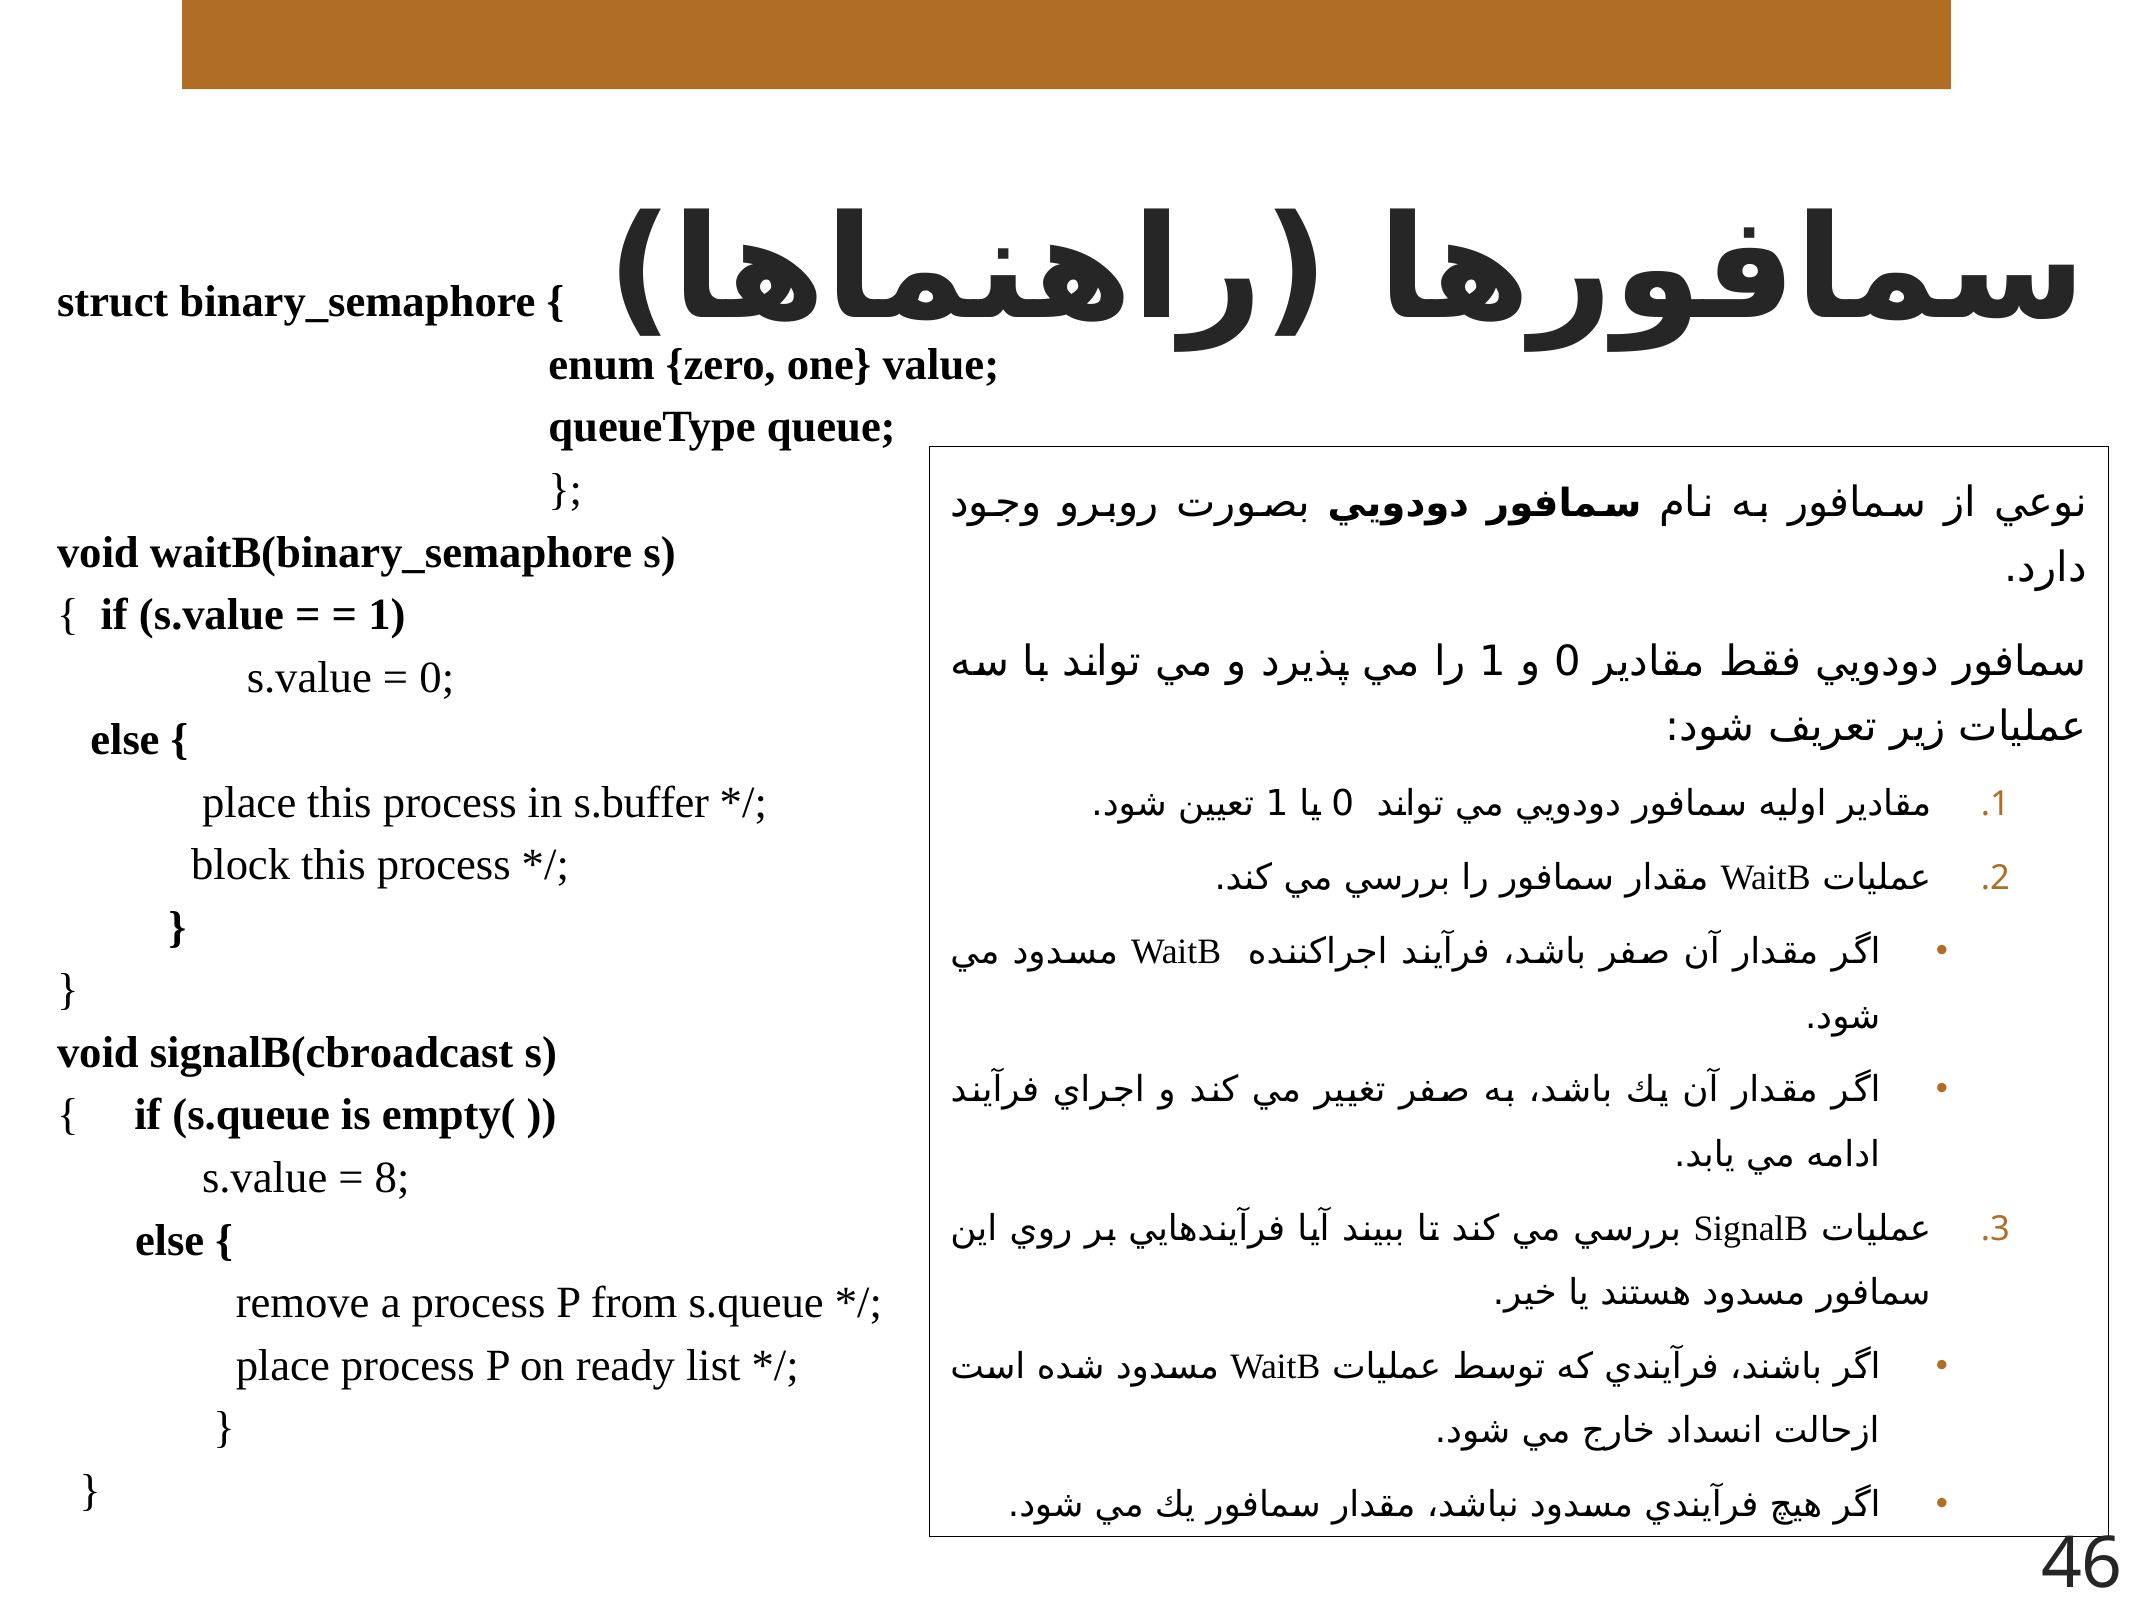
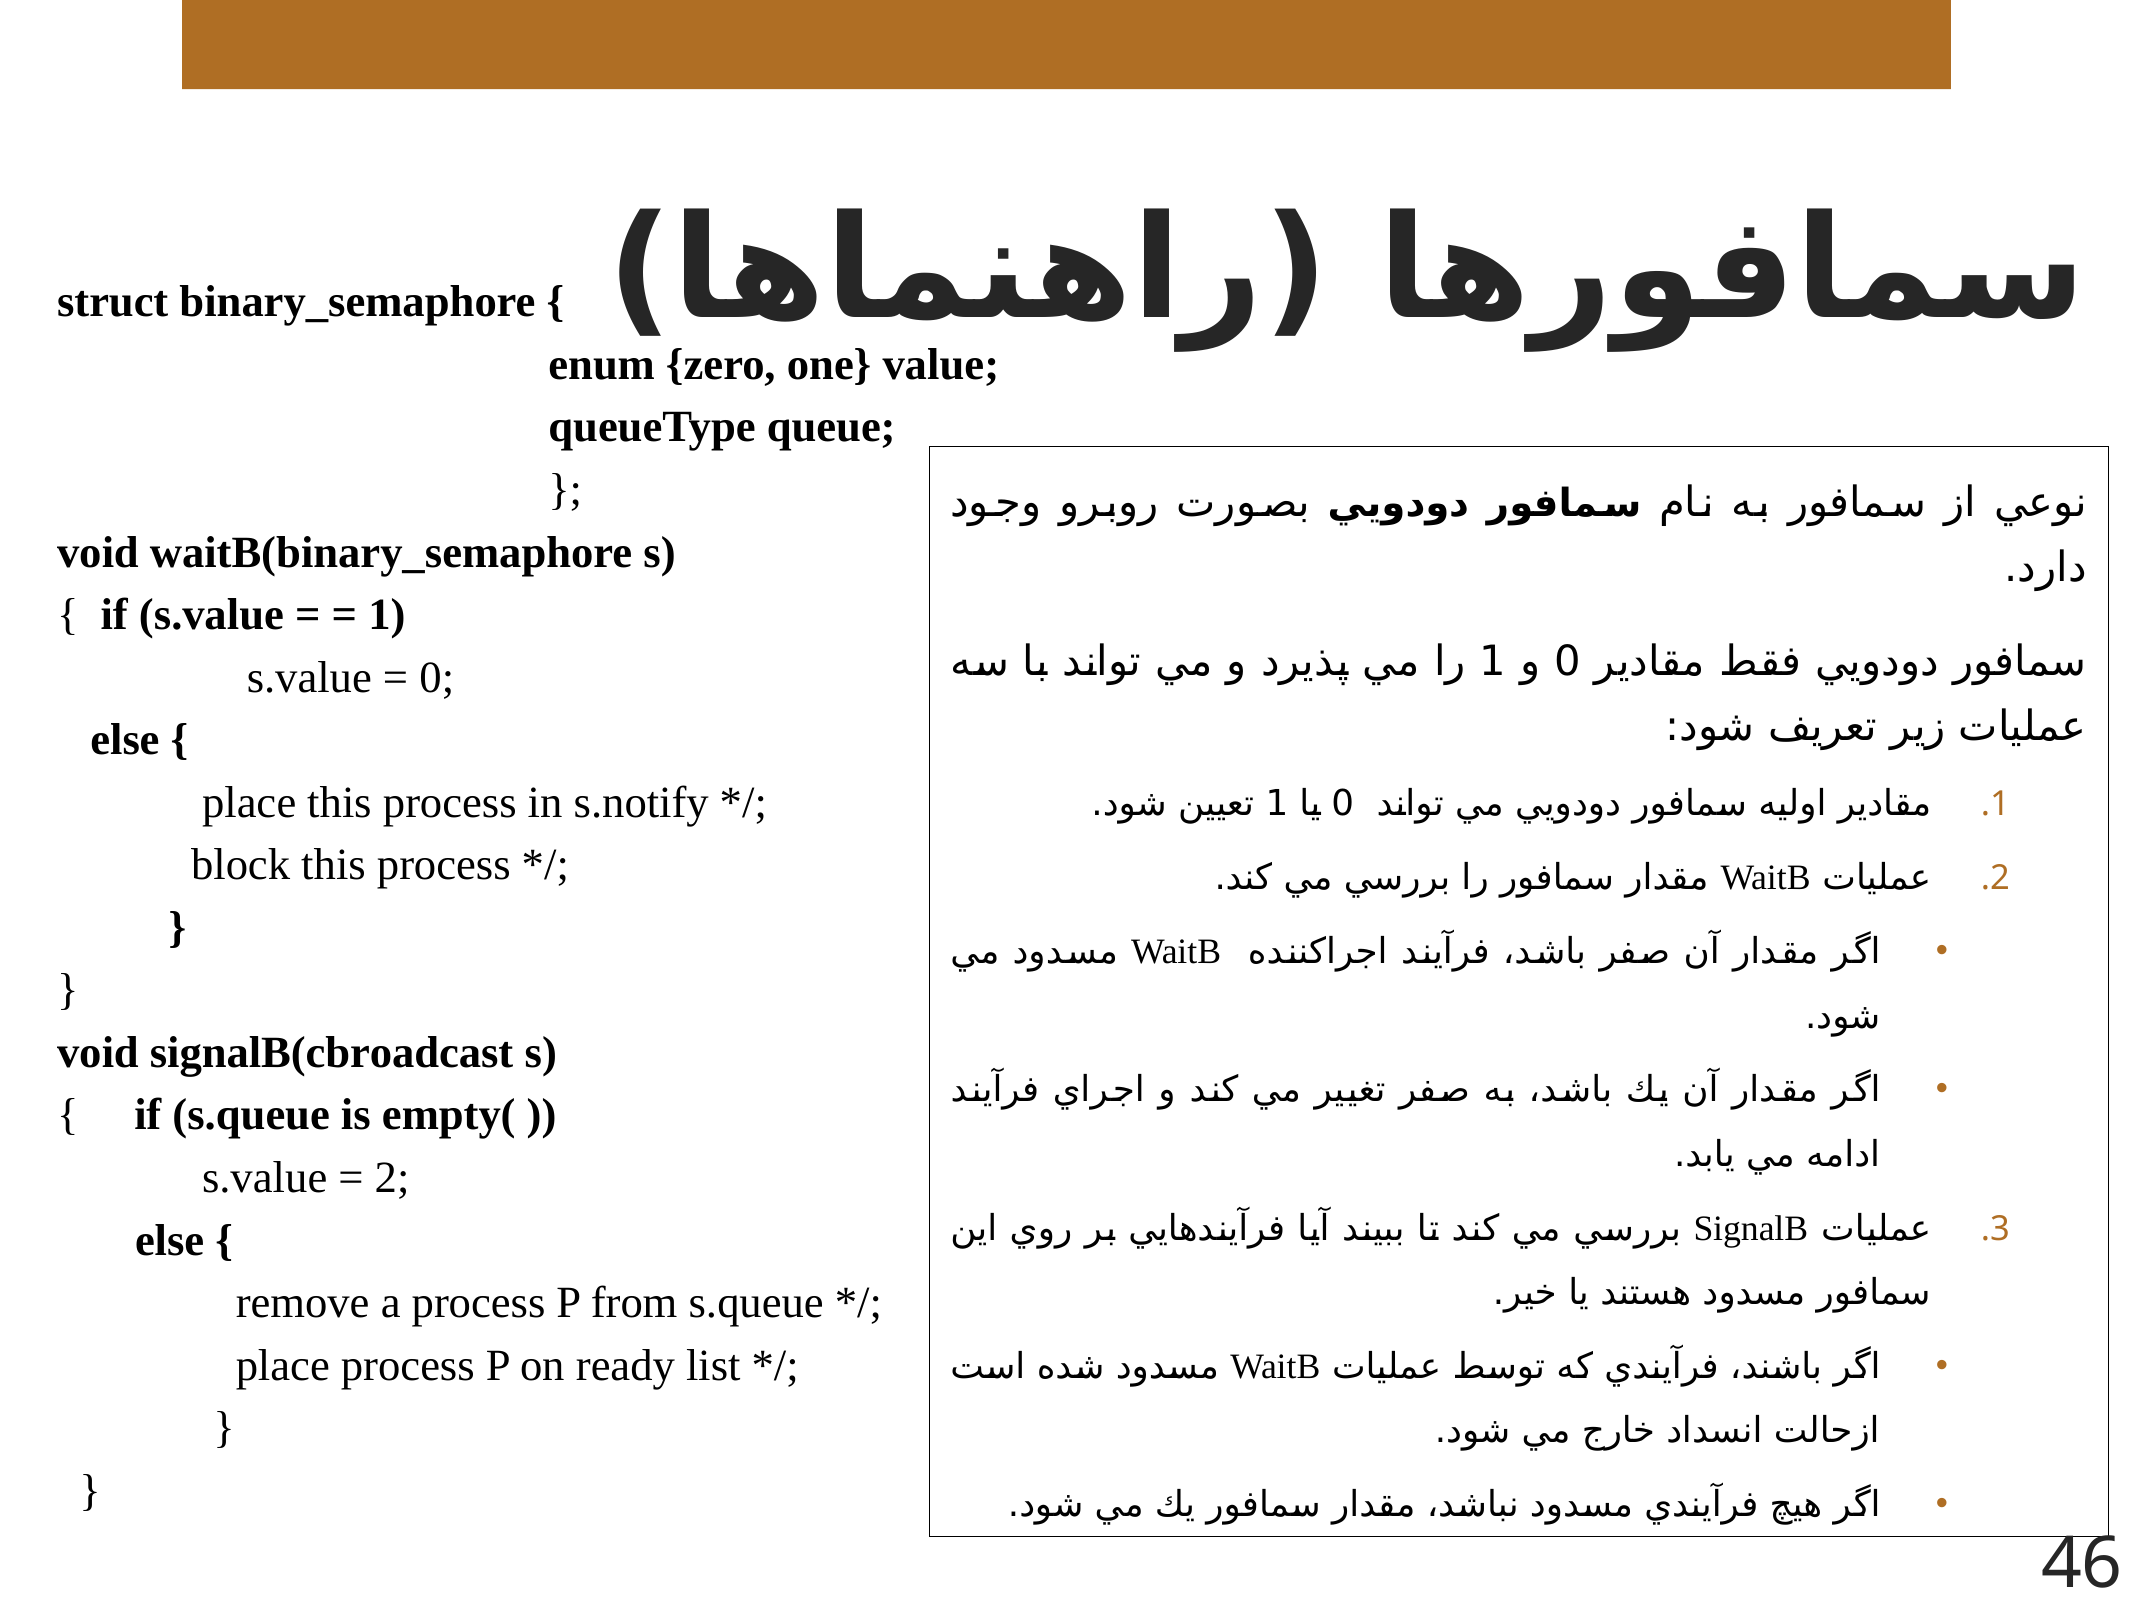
s.buffer: s.buffer -> s.notify (641, 803)
8: 8 -> 2 (392, 1178)
